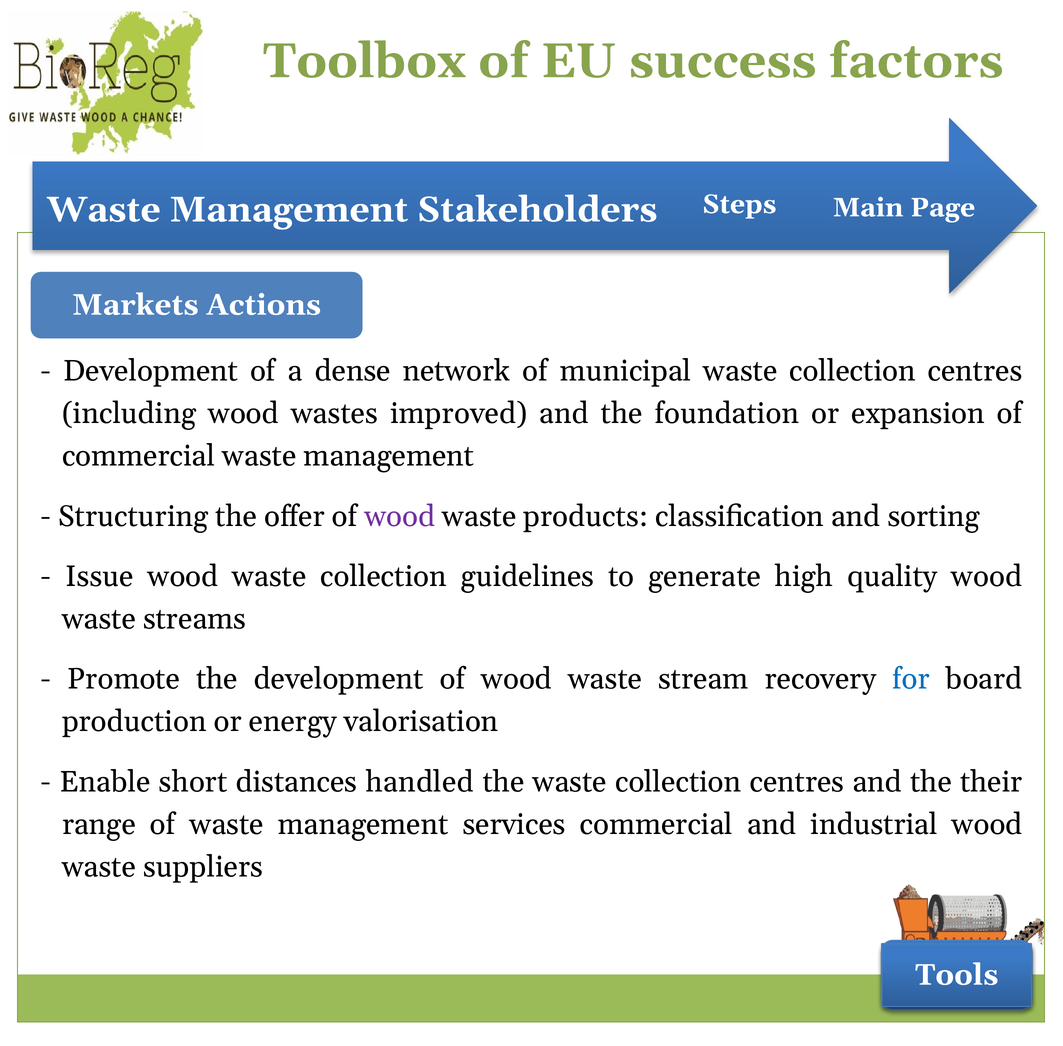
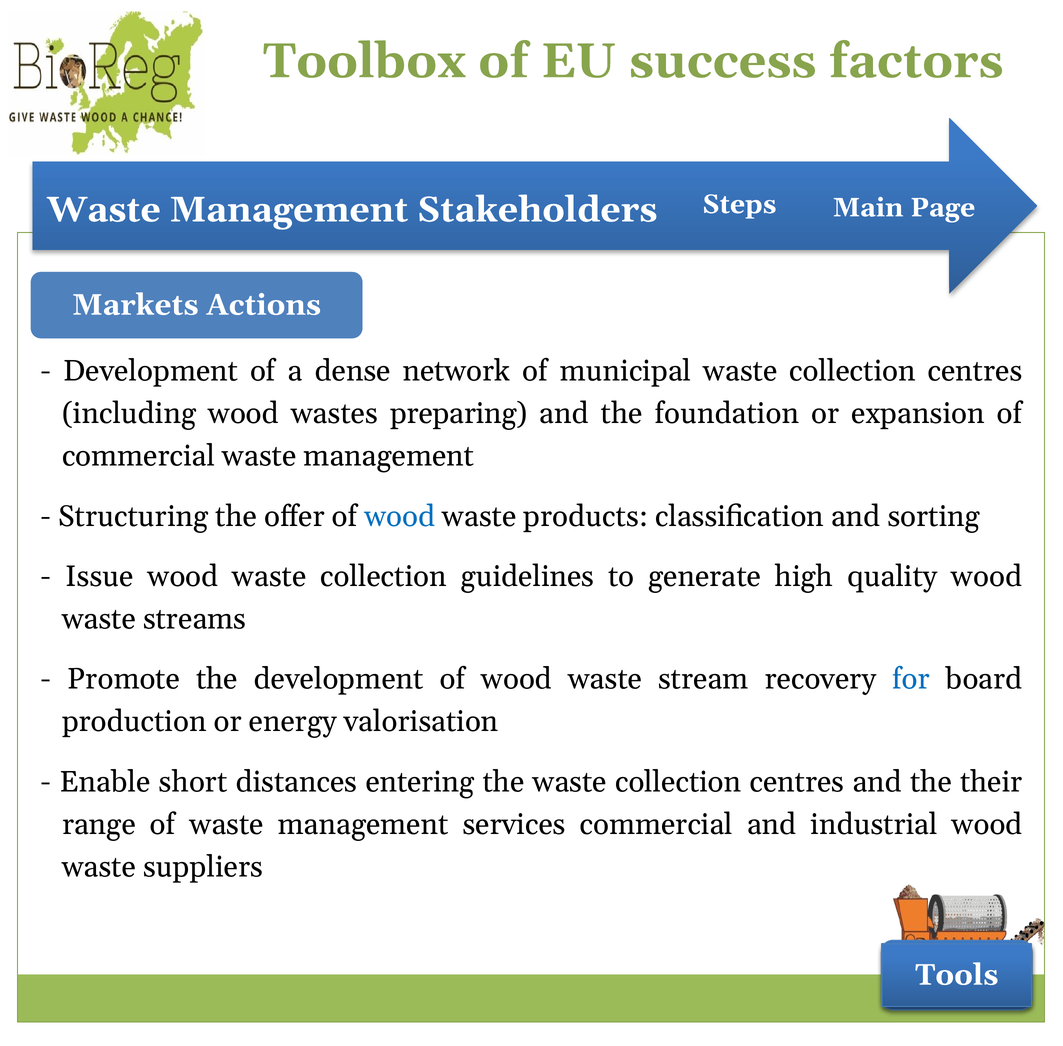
improved: improved -> preparing (459, 414)
wood colour: purple -> blue (400, 516)
handled: handled -> entering (420, 782)
